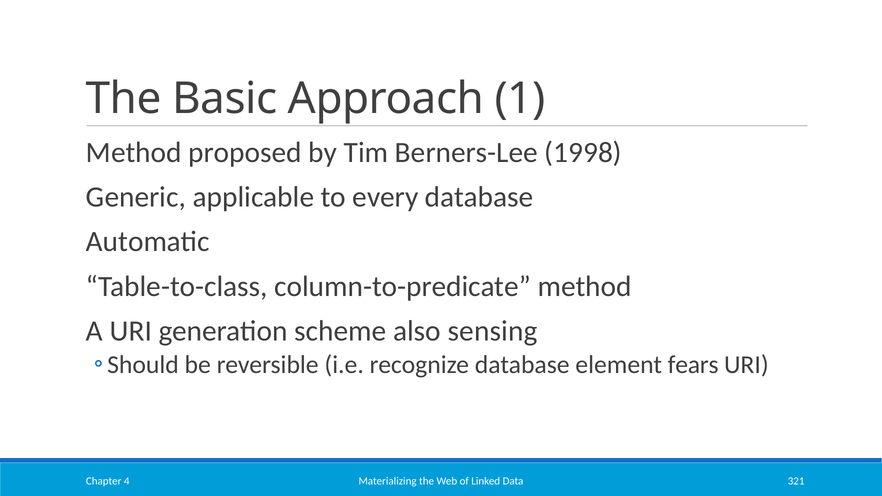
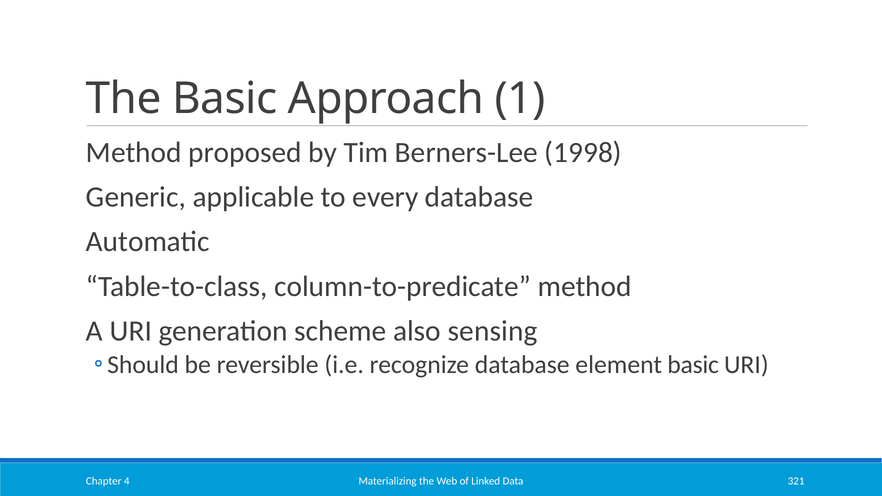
element fears: fears -> basic (693, 365)
